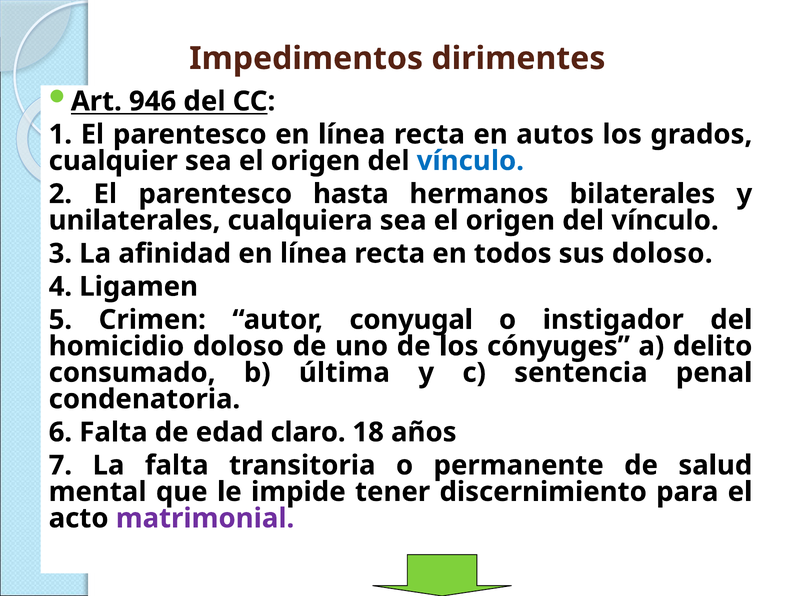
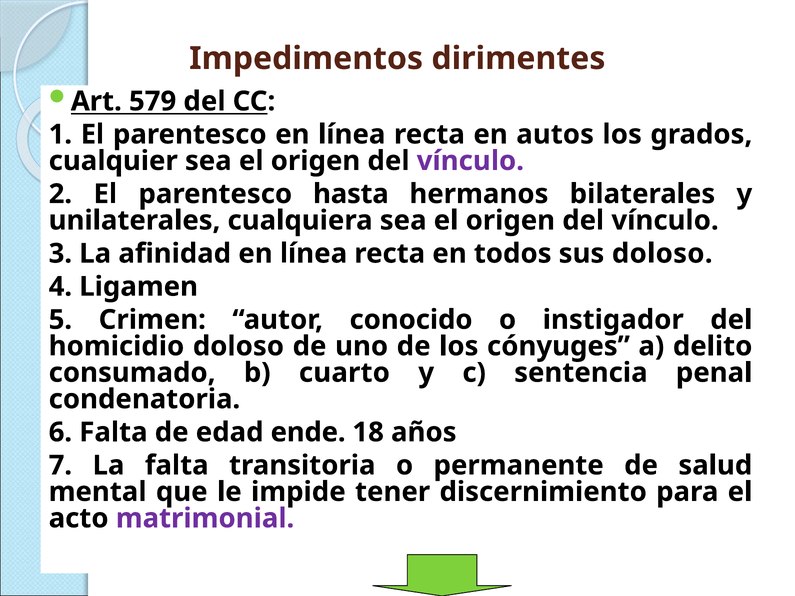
946: 946 -> 579 (153, 101)
vínculo colour: blue -> purple (470, 161)
conyugal: conyugal -> conocido (411, 320)
última: última -> cuarto (344, 373)
claro: claro -> ende (308, 432)
